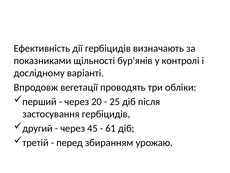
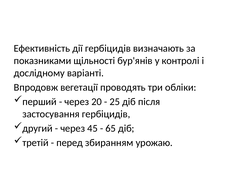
61: 61 -> 65 (111, 128)
